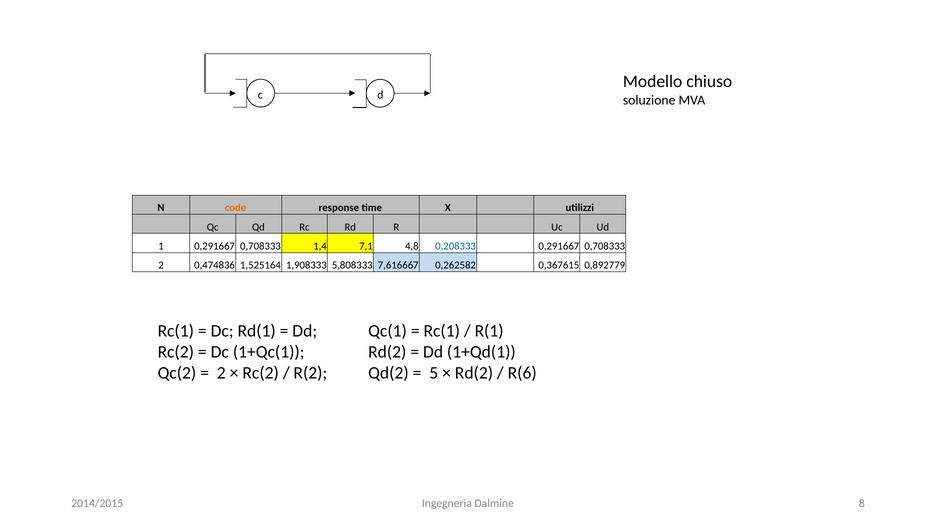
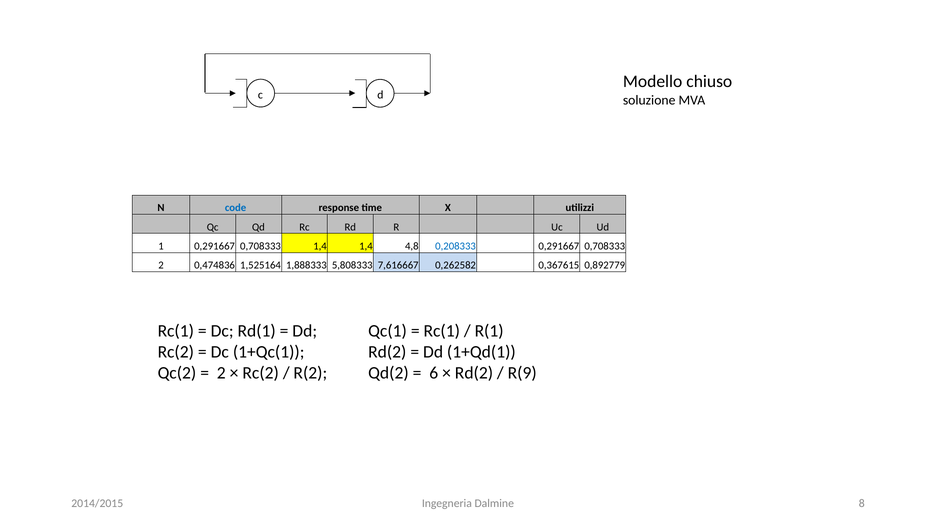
code colour: orange -> blue (236, 208)
1,4 7,1: 7,1 -> 1,4 (366, 246)
1,908333: 1,908333 -> 1,888333 (306, 265)
5: 5 -> 6 (434, 373)
R(6: R(6 -> R(9 (522, 373)
